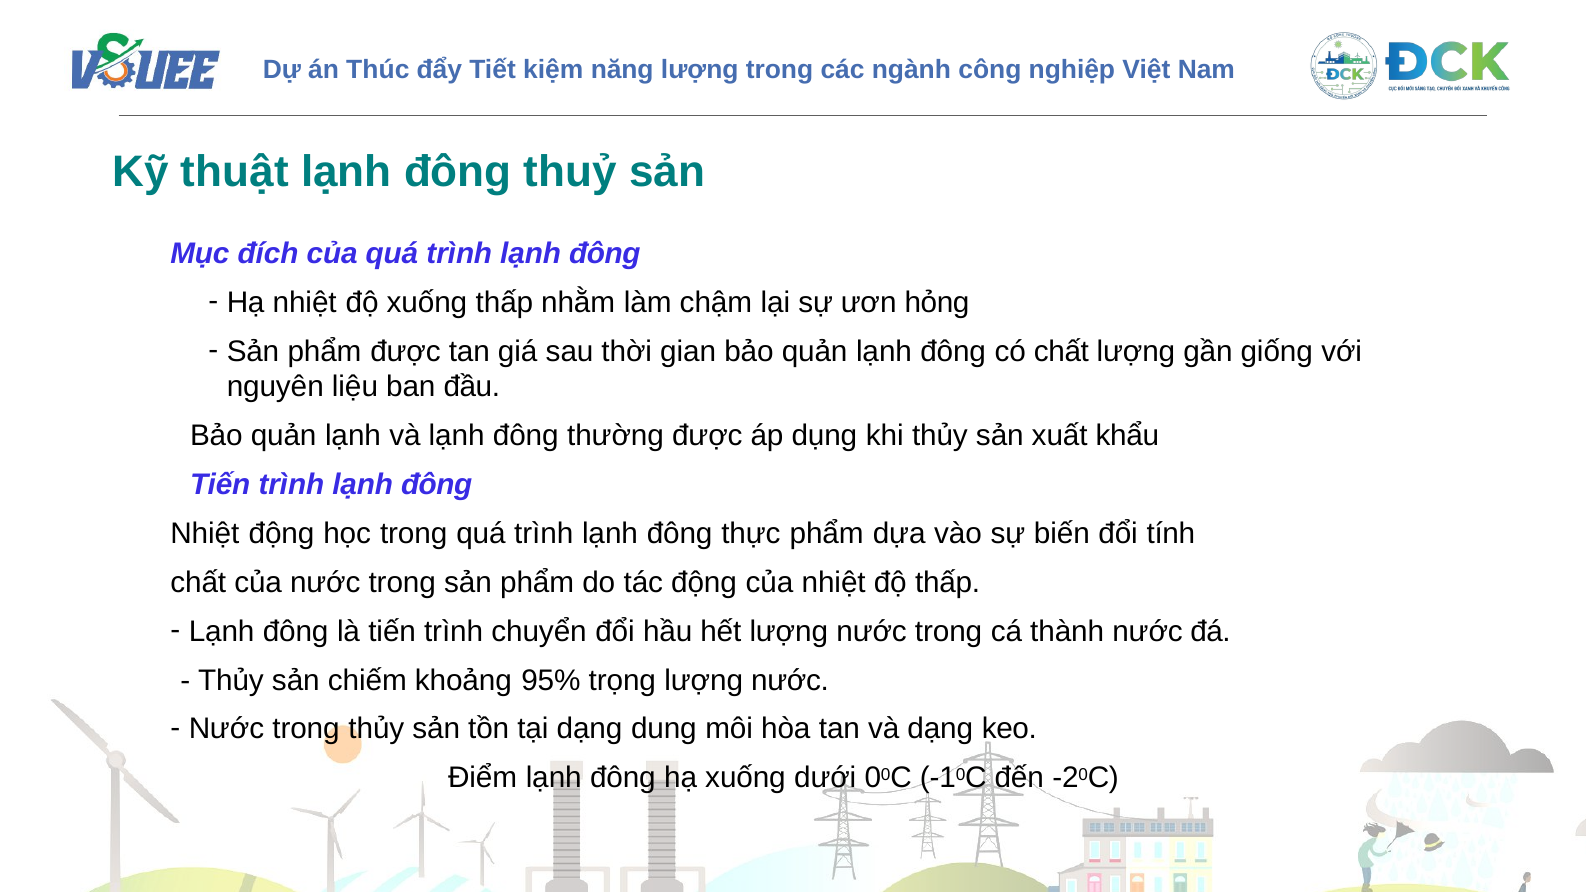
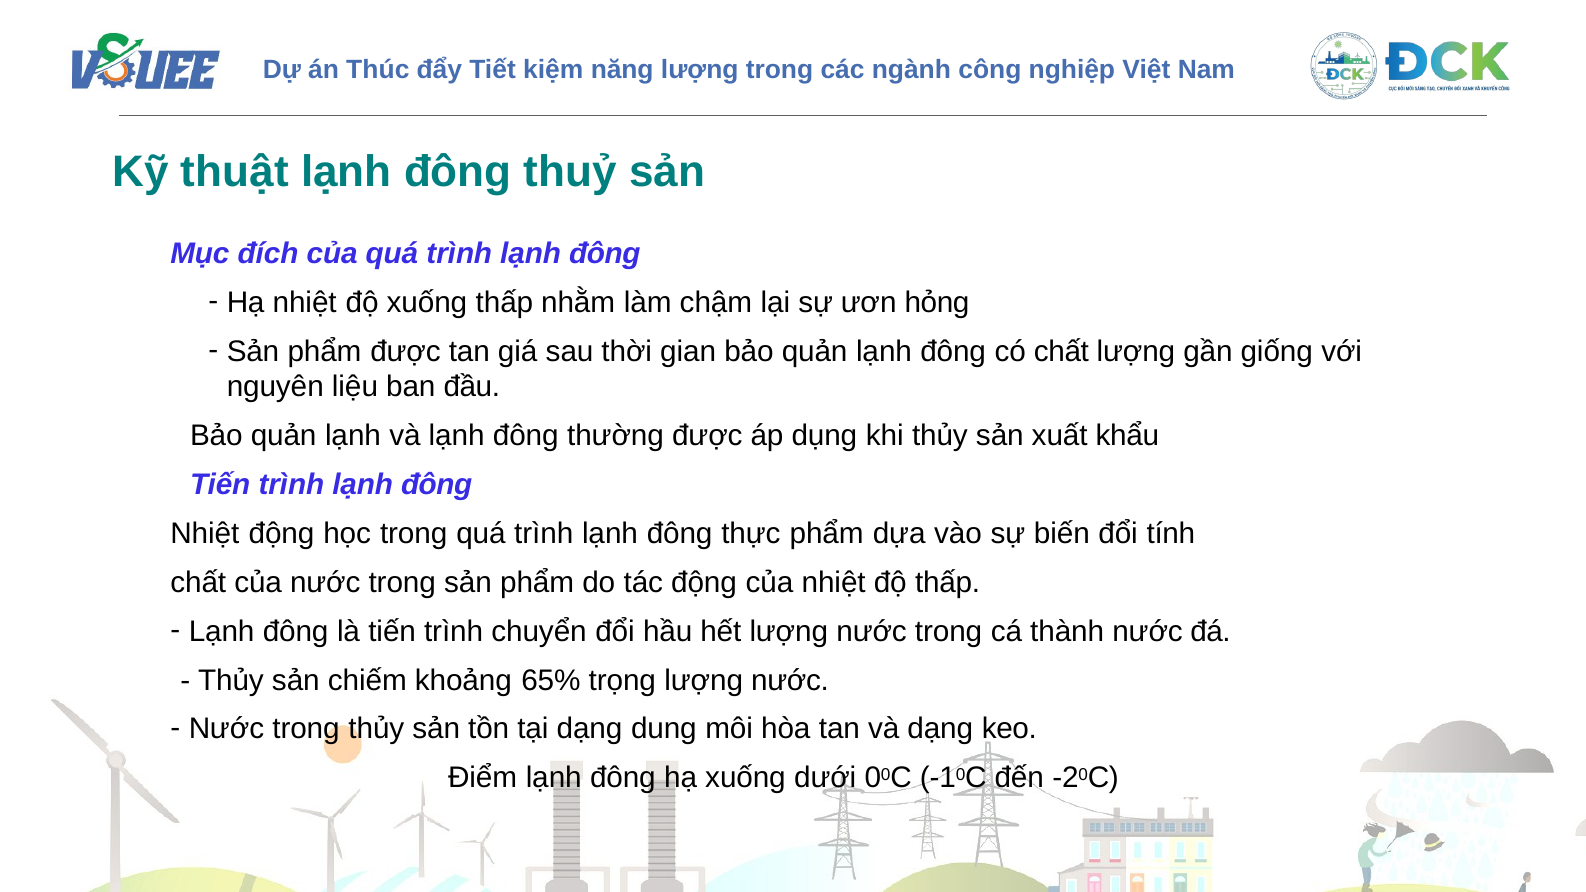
95%: 95% -> 65% (551, 680)
